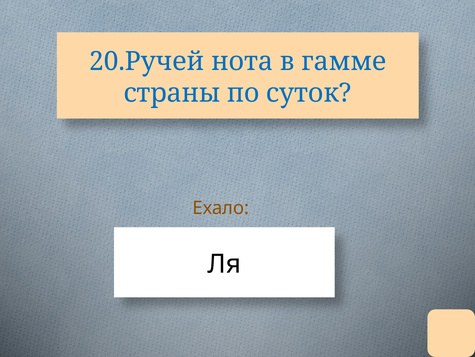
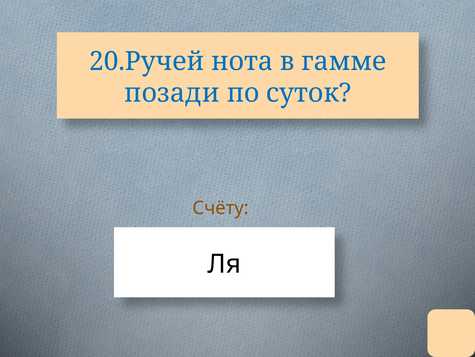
страны: страны -> позади (172, 93)
Ехало: Ехало -> Счёту (221, 208)
